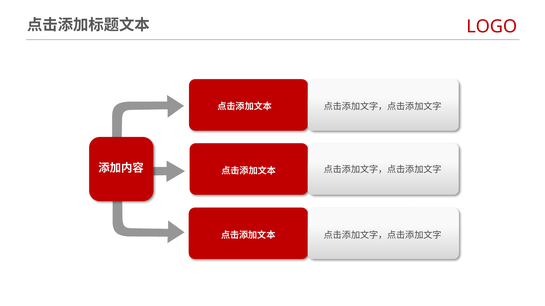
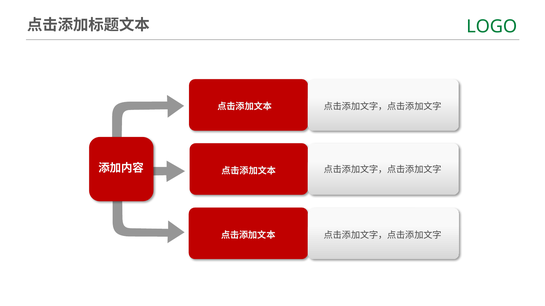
LOGO colour: red -> green (492, 27)
